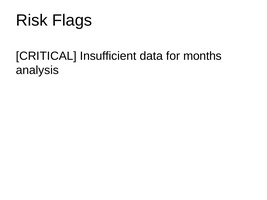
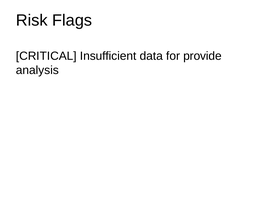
months: months -> provide (202, 56)
